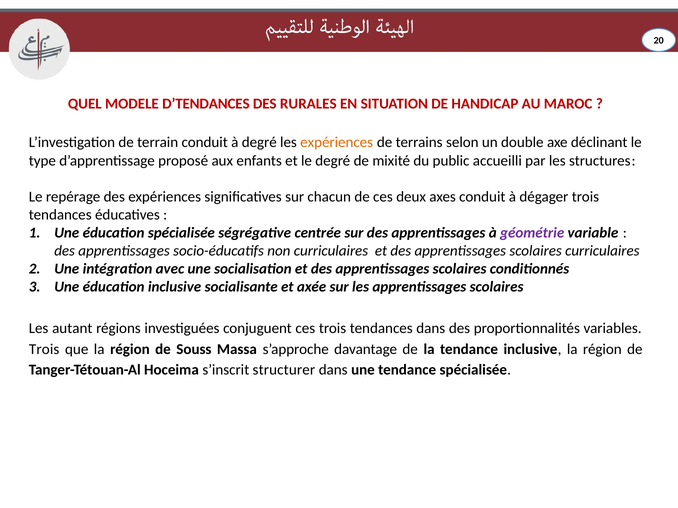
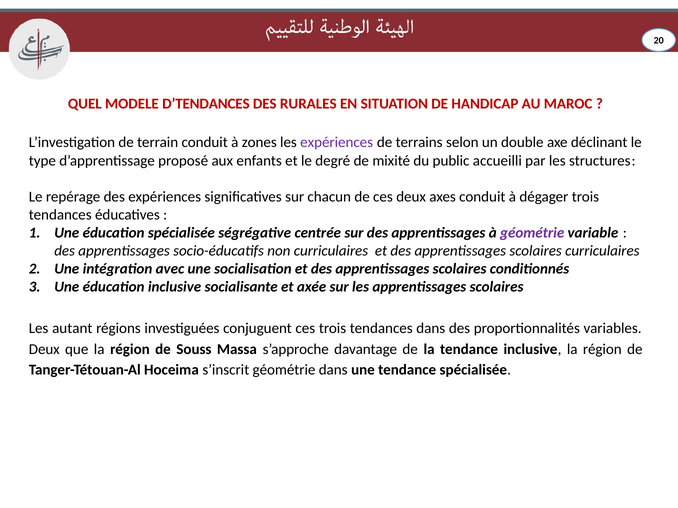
à degré: degré -> zones (259, 143)
expériences colour: orange -> purple (337, 143)
Trois: Trois -> Deux (44, 350)
s’inscrit structurer: structurer -> géométrie (284, 370)
